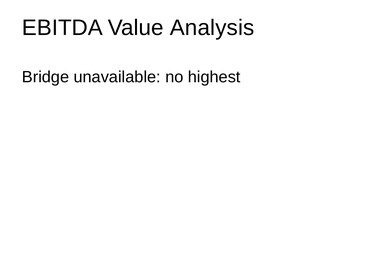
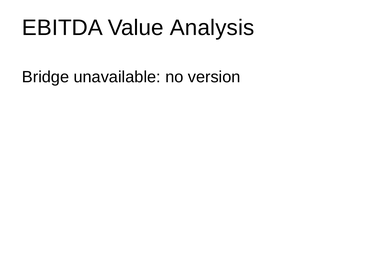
highest: highest -> version (214, 77)
